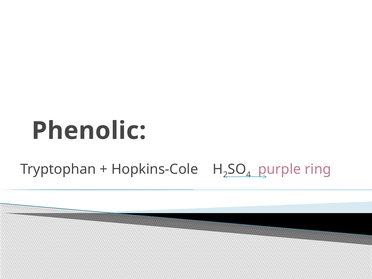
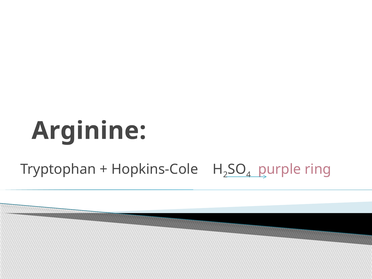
Phenolic: Phenolic -> Arginine (89, 131)
